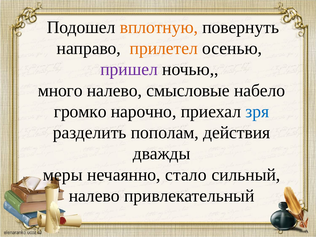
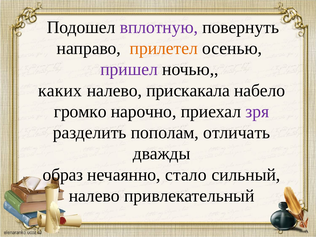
вплотную colour: orange -> purple (159, 27)
много: много -> каких (60, 90)
смысловые: смысловые -> прискакала (188, 90)
зря colour: blue -> purple (257, 112)
действия: действия -> отличать (237, 133)
меры: меры -> образ (63, 175)
